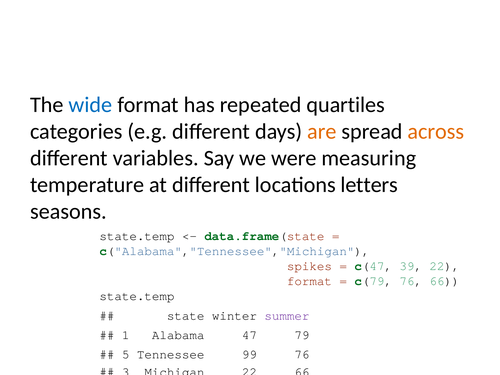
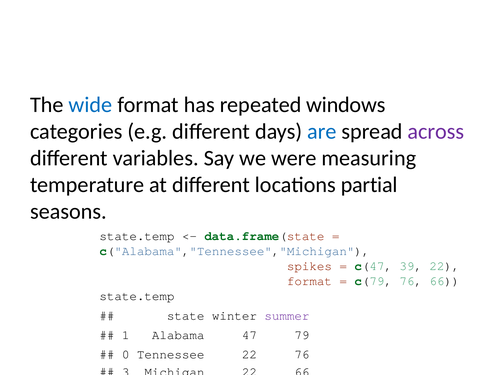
quartiles: quartiles -> windows (346, 105)
are colour: orange -> blue (322, 132)
across colour: orange -> purple (436, 132)
letters: letters -> partial (369, 185)
5: 5 -> 0 (126, 355)
Tennessee 99: 99 -> 22 (249, 355)
